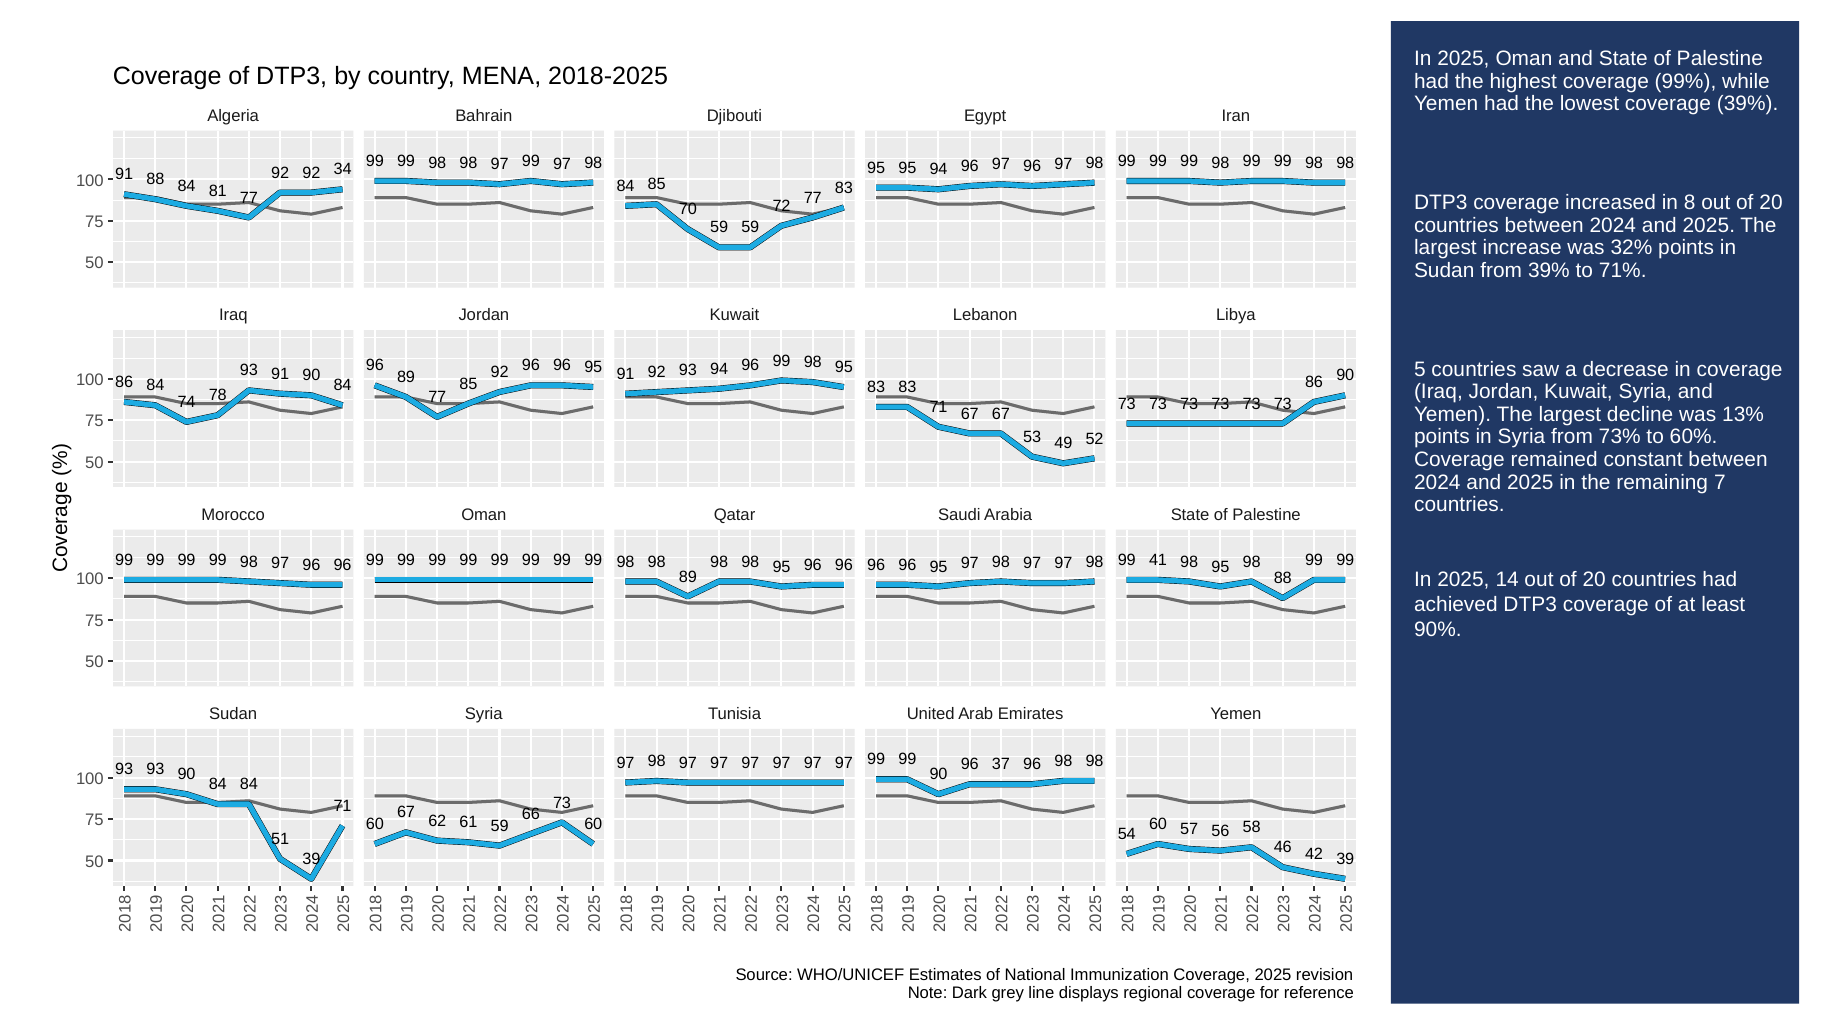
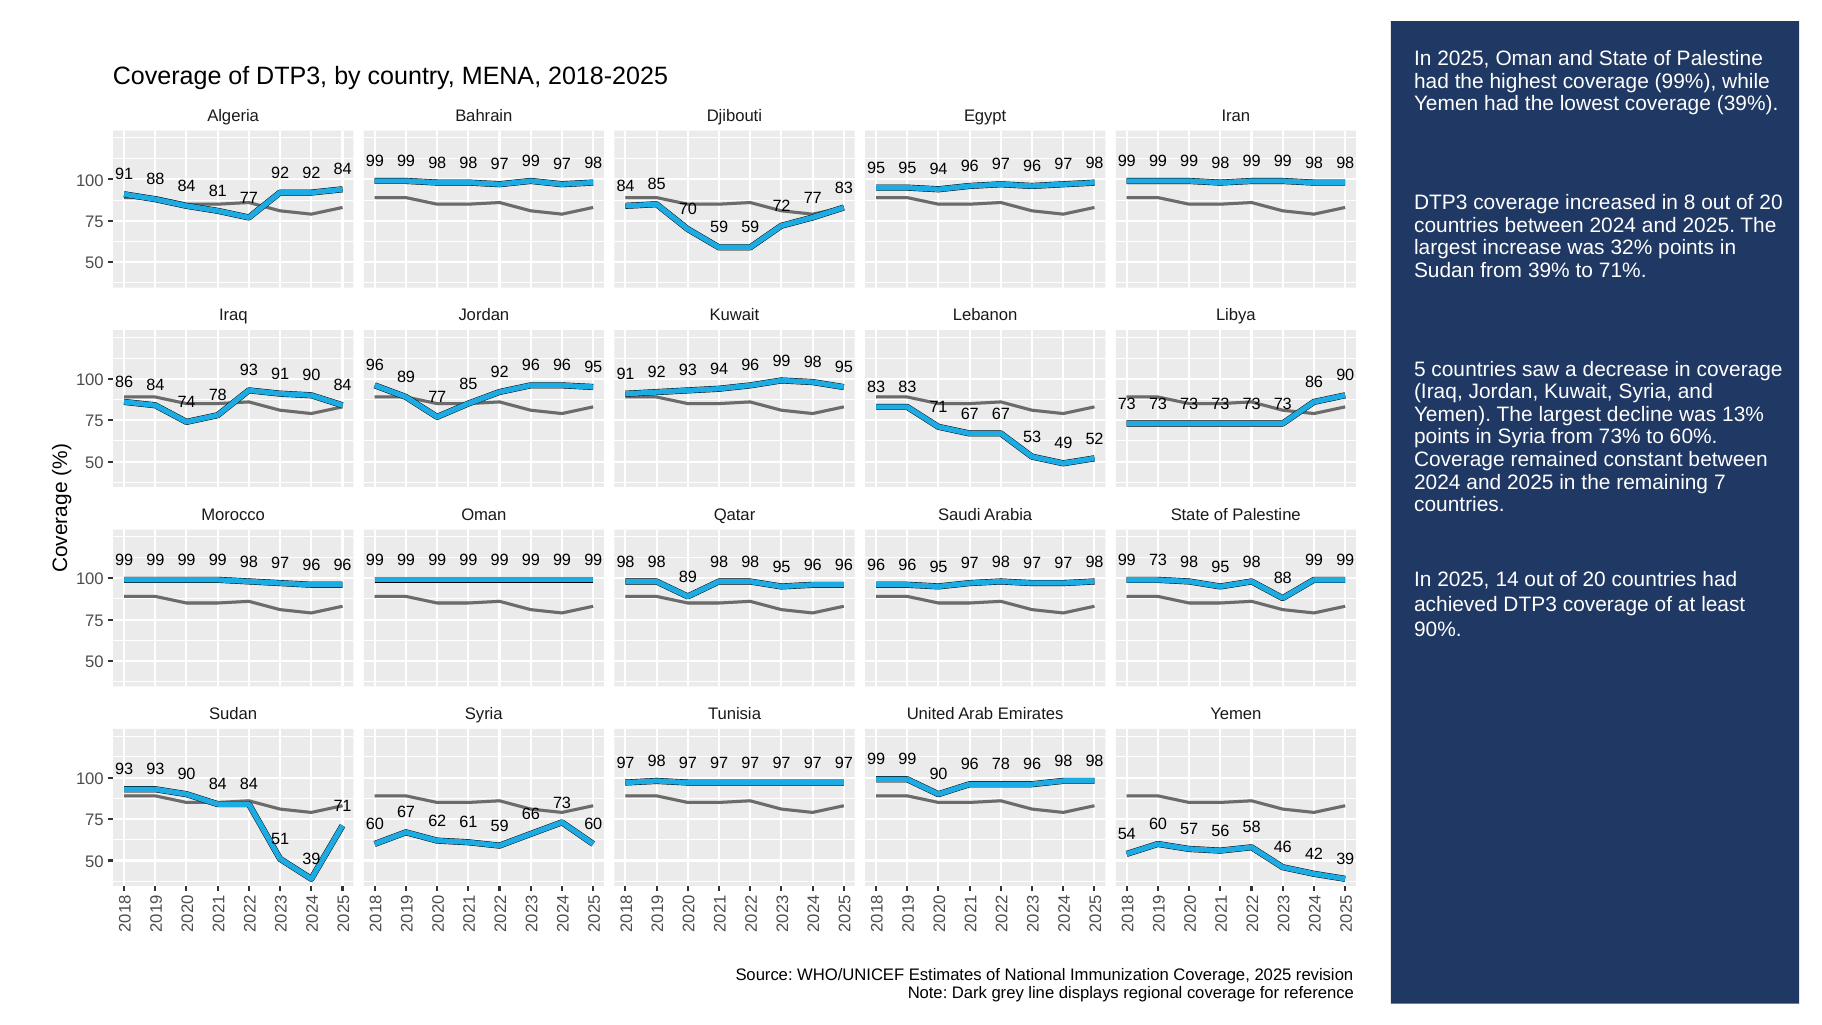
92 34: 34 -> 84 (343, 170)
99 41: 41 -> 73 (1158, 560)
96 37: 37 -> 78 (1001, 764)
